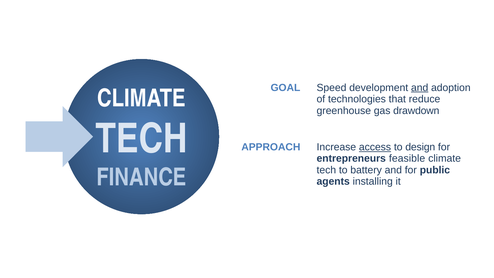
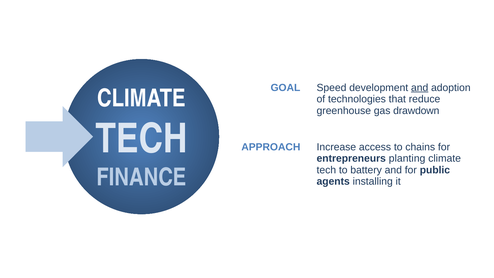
access underline: present -> none (375, 147)
design: design -> chains (420, 147)
feasible: feasible -> planting (407, 159)
